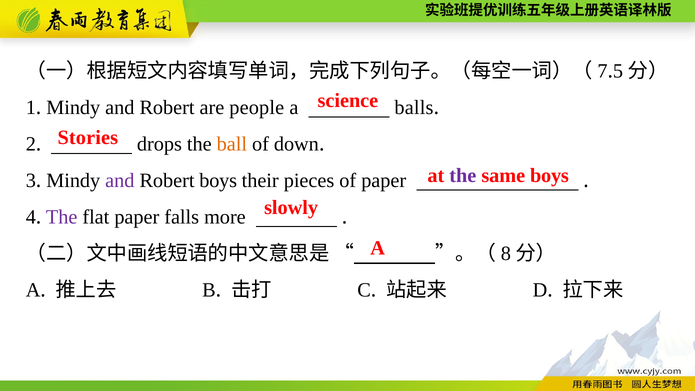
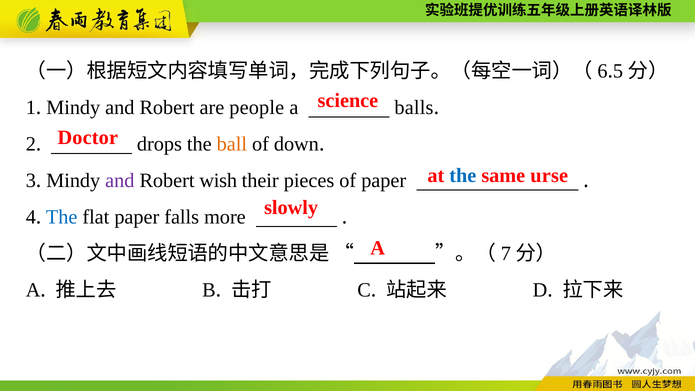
7: 7 -> 6 (603, 71)
Stories: Stories -> Doctor (88, 138)
the colour: purple -> blue (463, 175)
same boys: boys -> urse (549, 175)
Robert boys: boys -> wish (218, 180)
The colour: purple -> blue (62, 217)
8: 8 -> 7 (506, 253)
